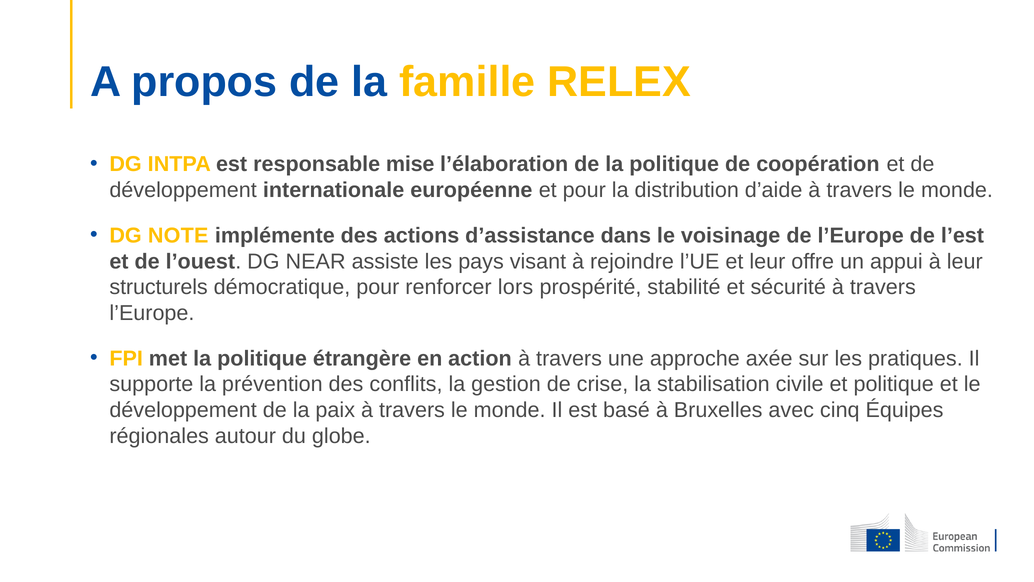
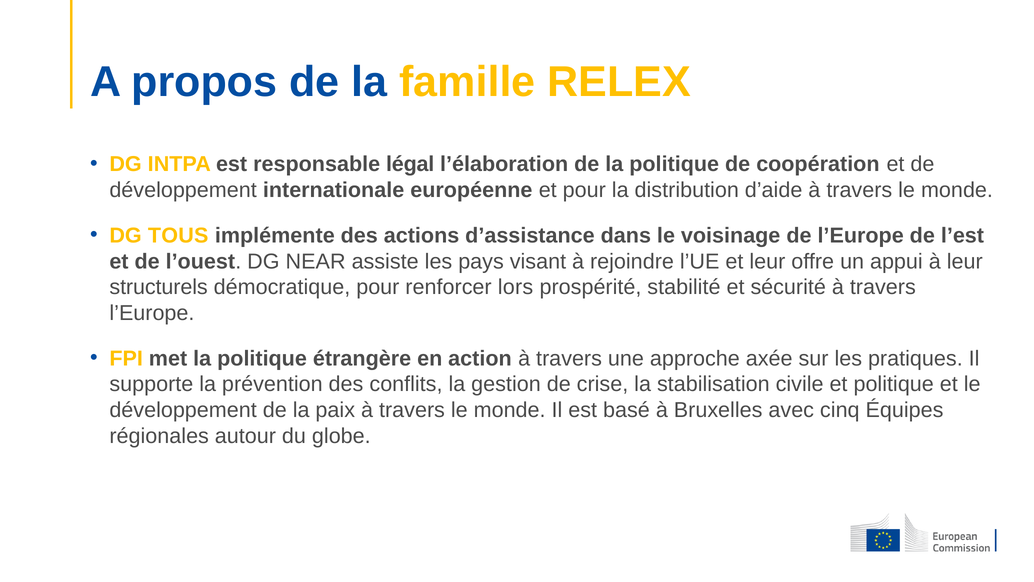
mise: mise -> légal (410, 164)
NOTE: NOTE -> TOUS (178, 235)
